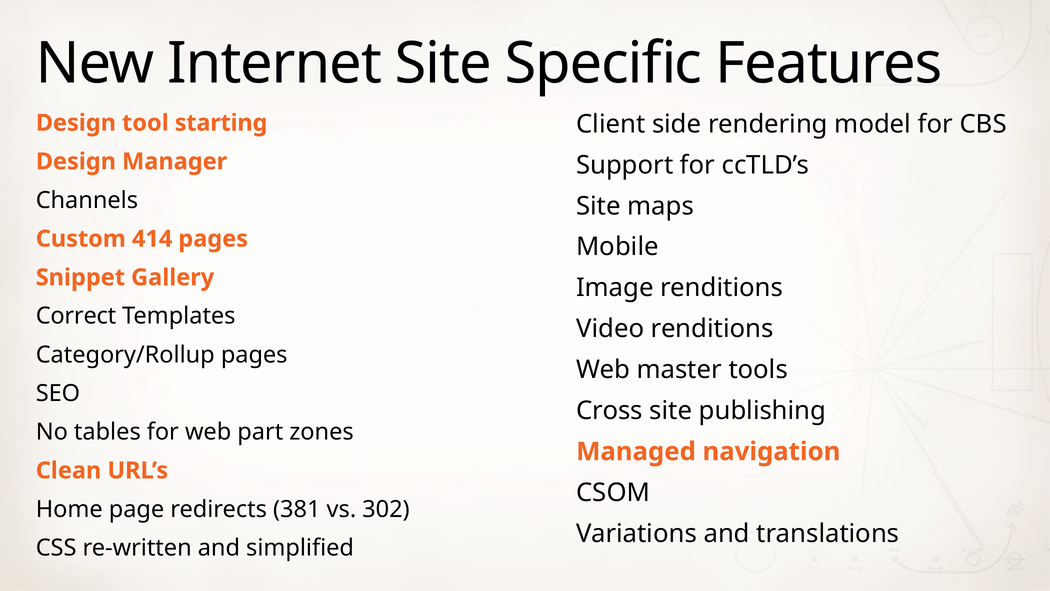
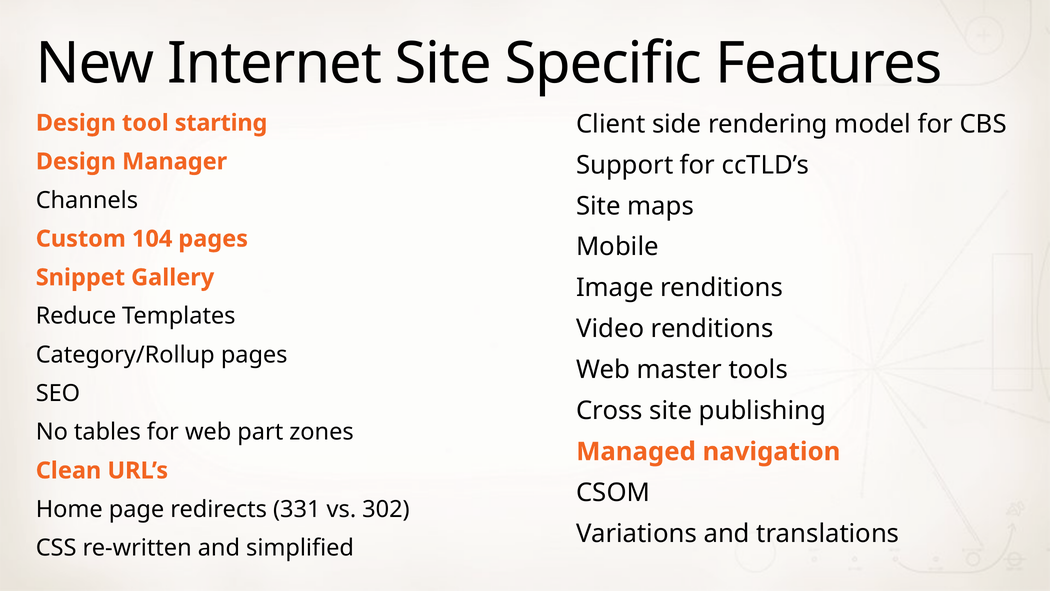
414: 414 -> 104 (152, 239)
Correct: Correct -> Reduce (76, 316)
381: 381 -> 331 (297, 509)
